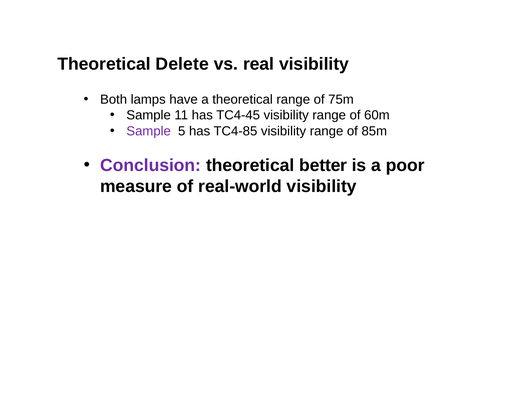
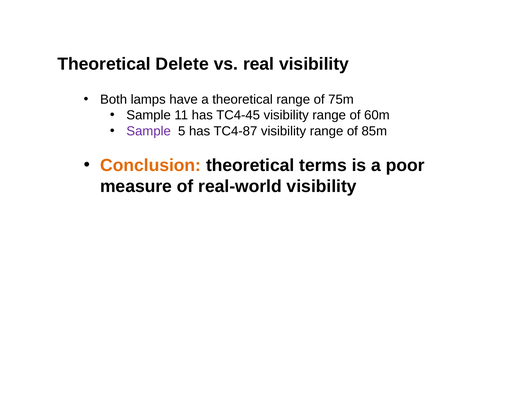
TC4-85: TC4-85 -> TC4-87 (235, 131)
Conclusion colour: purple -> orange (151, 165)
better: better -> terms (323, 165)
